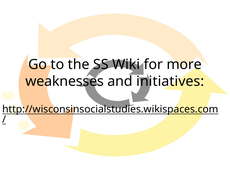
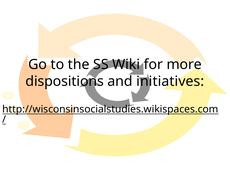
weaknesses: weaknesses -> dispositions (65, 82)
